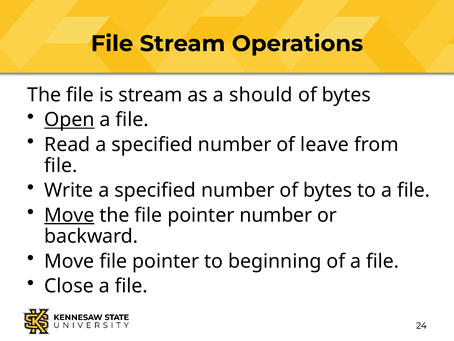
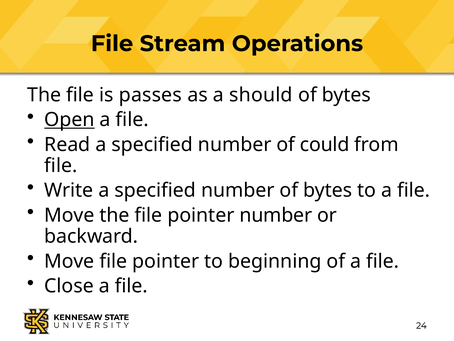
is stream: stream -> passes (150, 95)
leave: leave -> could (325, 144)
Move underline: present -> none (69, 215)
